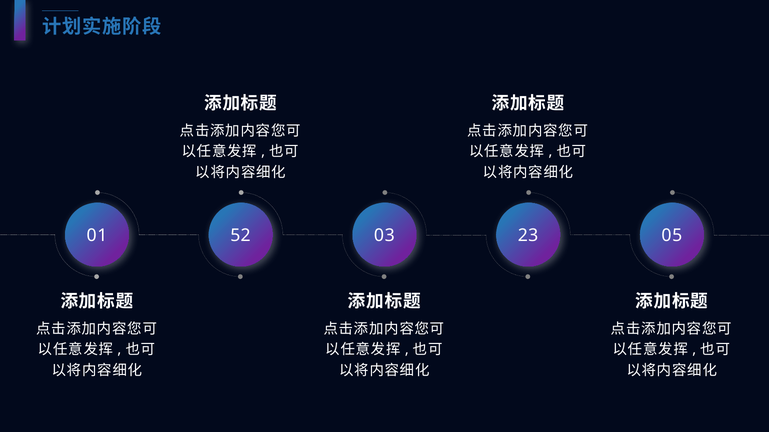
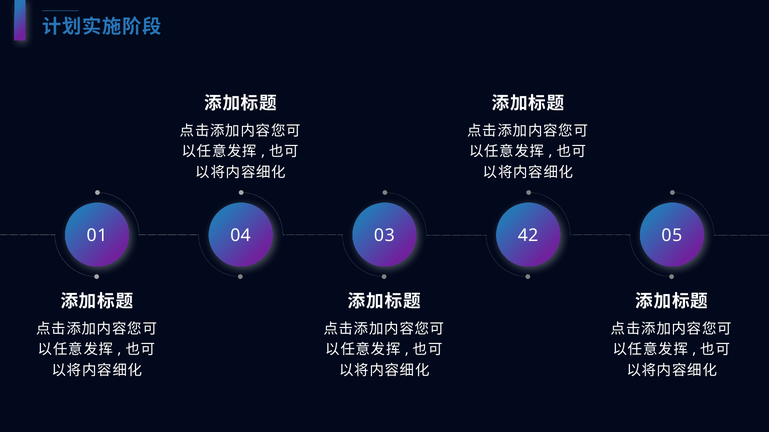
52: 52 -> 04 (241, 236)
23: 23 -> 42 (528, 236)
